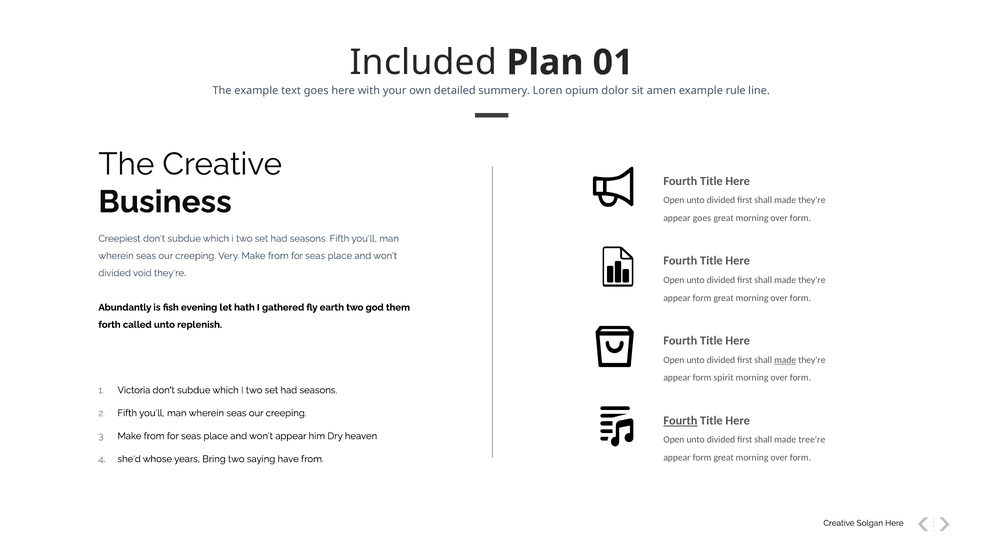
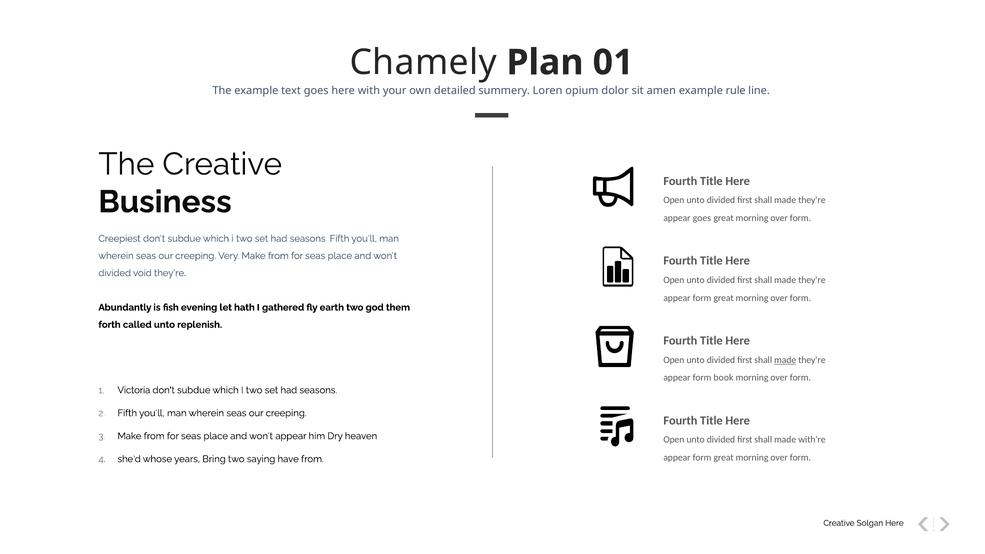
Included: Included -> Chamely (423, 63)
spirit: spirit -> book (724, 378)
Fourth underline: present -> none (680, 421)
tree're: tree're -> with're (812, 440)
